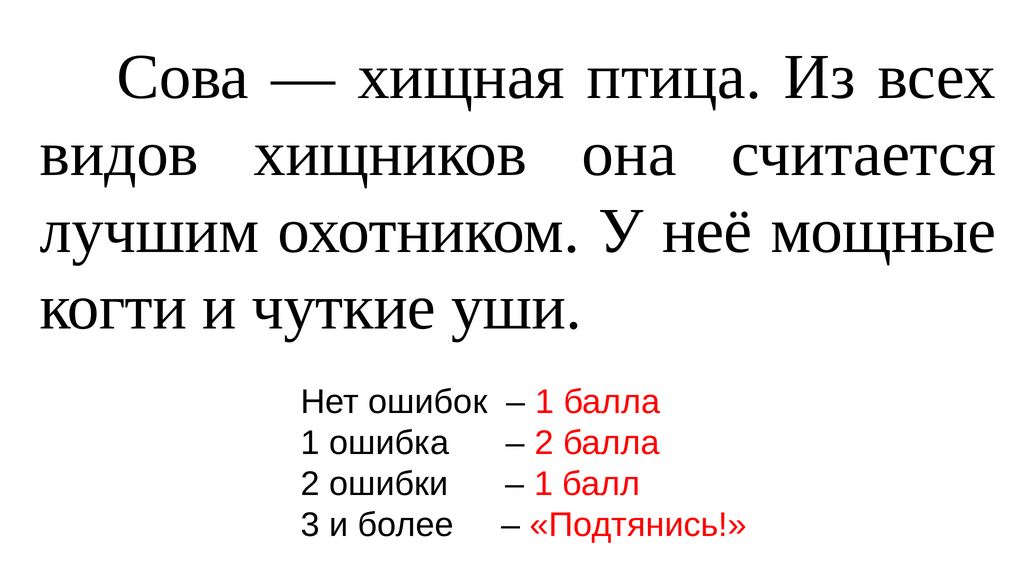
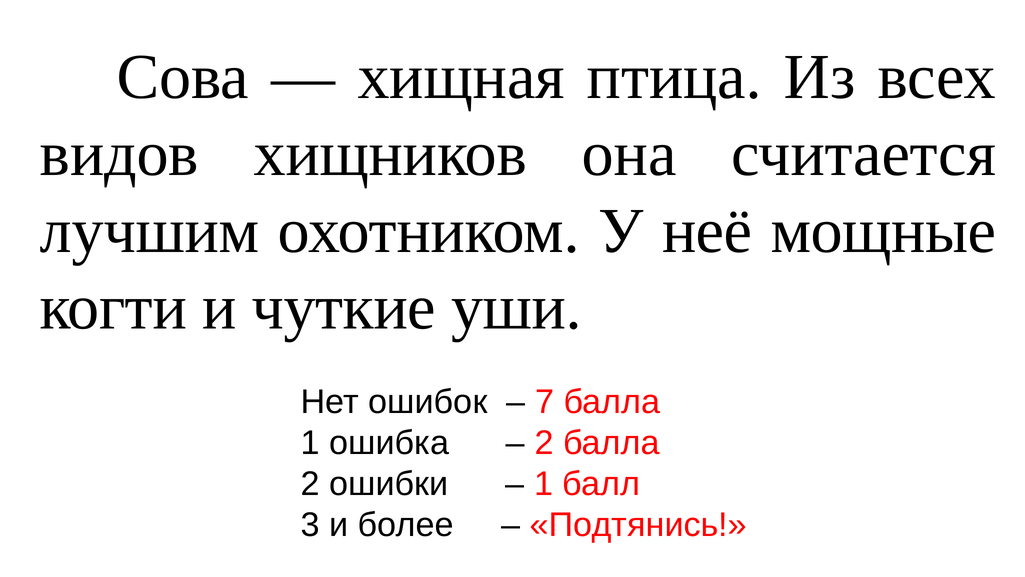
1: 1 -> 7 (545, 402)
